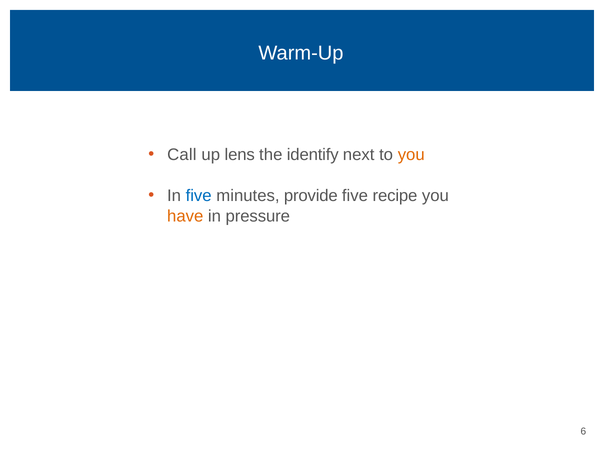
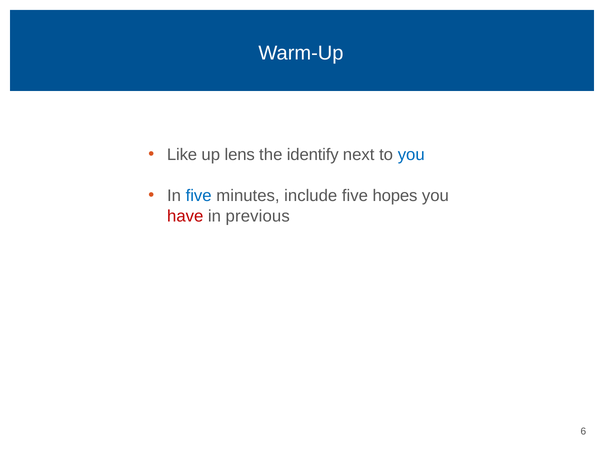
Call: Call -> Like (182, 155)
you colour: orange -> blue (411, 155)
provide: provide -> include (311, 196)
recipe: recipe -> hopes (395, 196)
have colour: orange -> red (185, 217)
pressure: pressure -> previous (258, 217)
